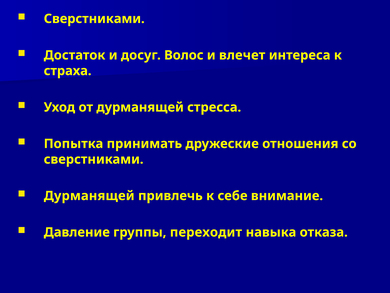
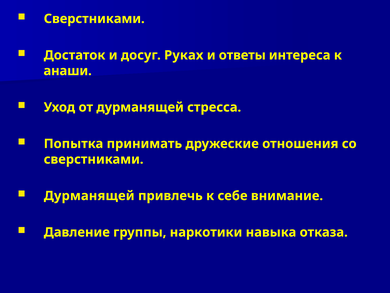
Волос: Волос -> Руках (184, 55)
влечет: влечет -> ответы (242, 55)
страха: страха -> анаши (68, 71)
переходит: переходит -> наркотики (206, 232)
